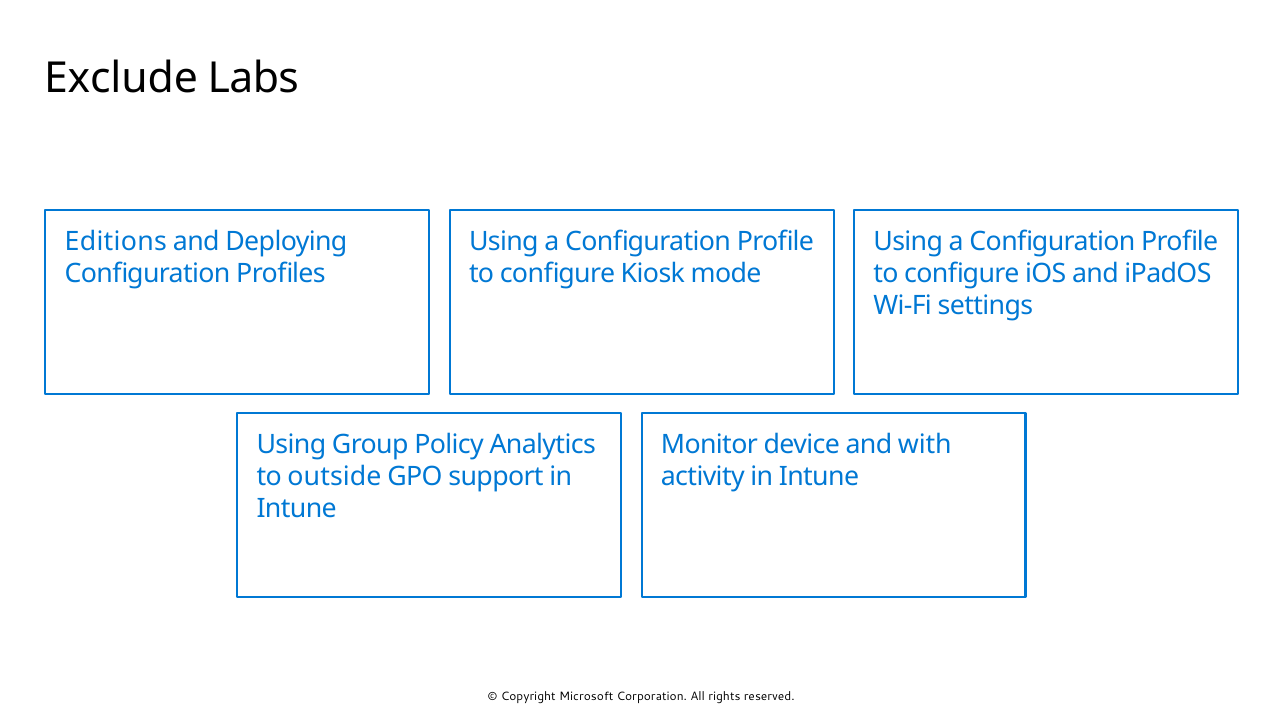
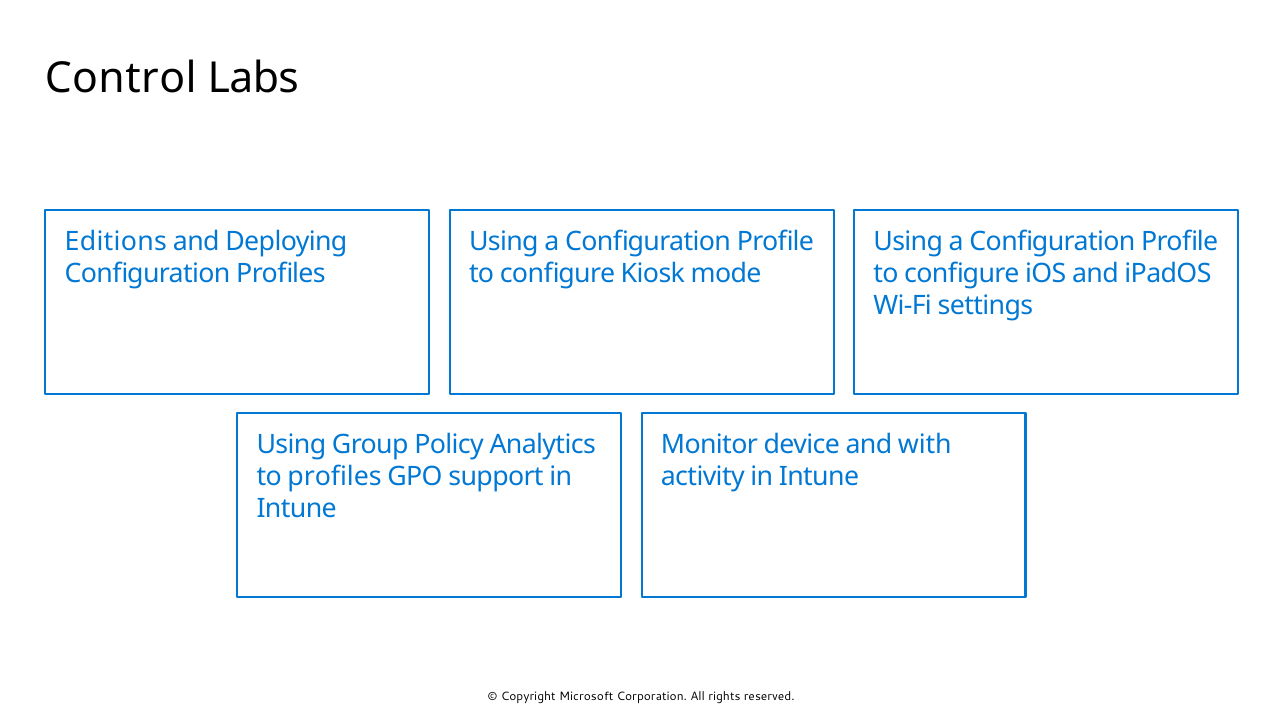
Exclude: Exclude -> Control (121, 79)
to outside: outside -> profiles (335, 477)
